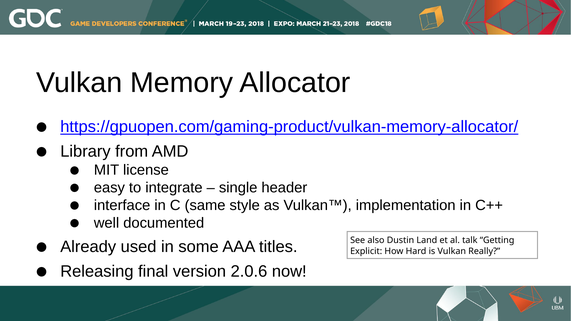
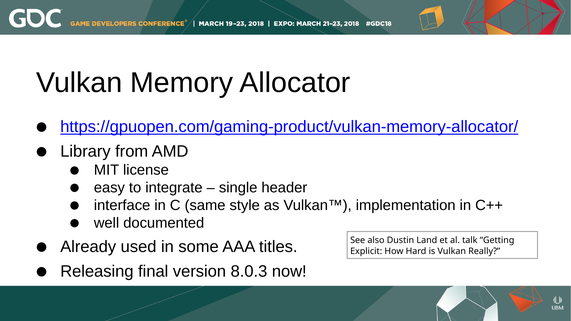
2.0.6: 2.0.6 -> 8.0.3 (249, 272)
